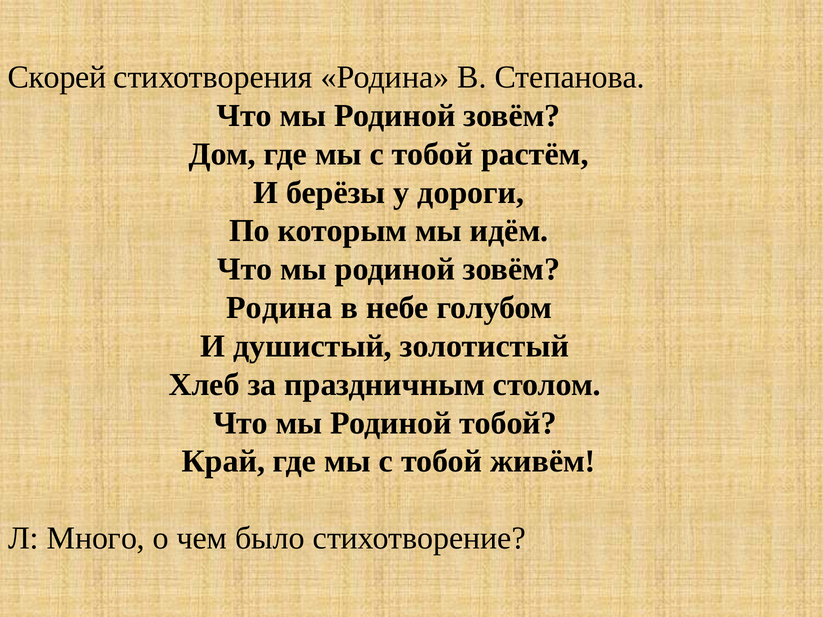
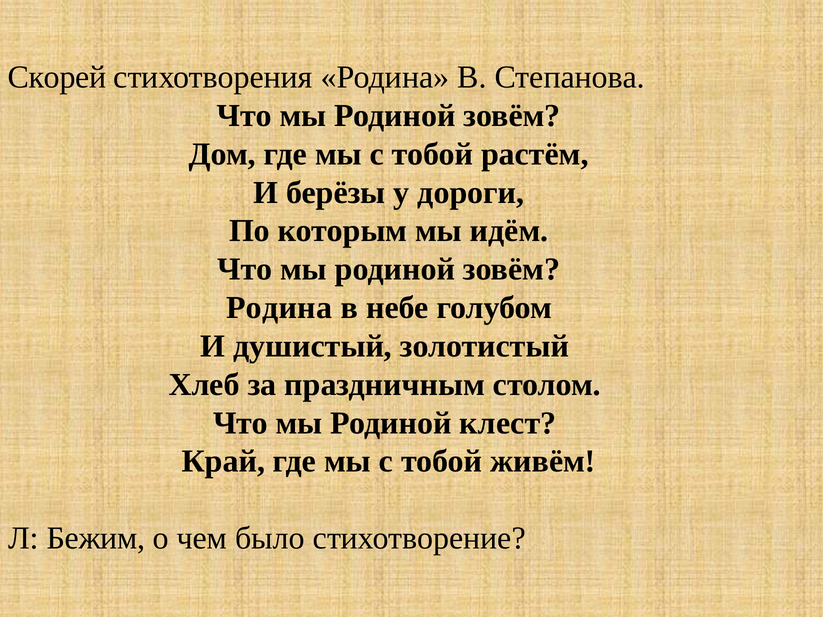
Родиной тобой: тобой -> клест (508, 423)
Много: Много -> Бежим (96, 538)
